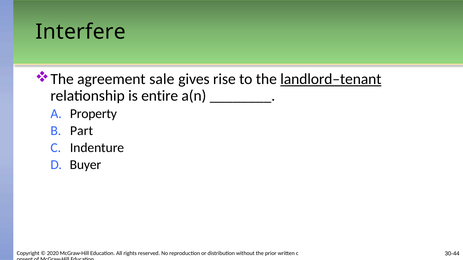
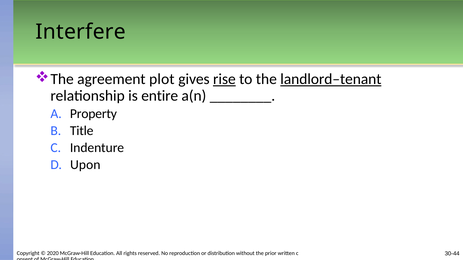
sale: sale -> plot (162, 79)
rise underline: none -> present (224, 79)
Part: Part -> Title (82, 131)
Buyer: Buyer -> Upon (85, 165)
